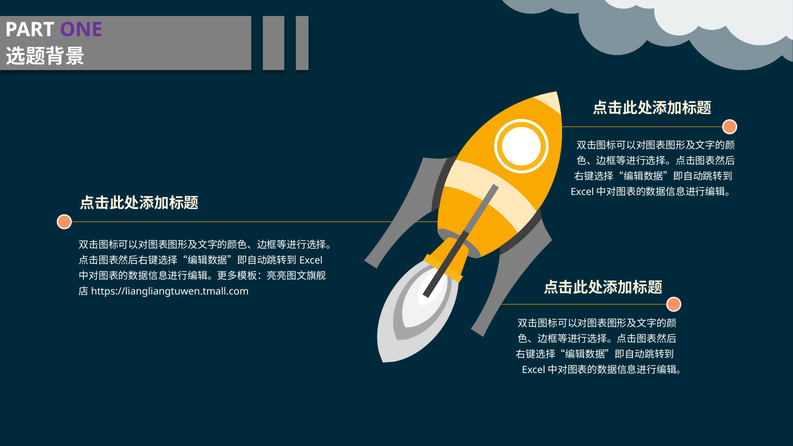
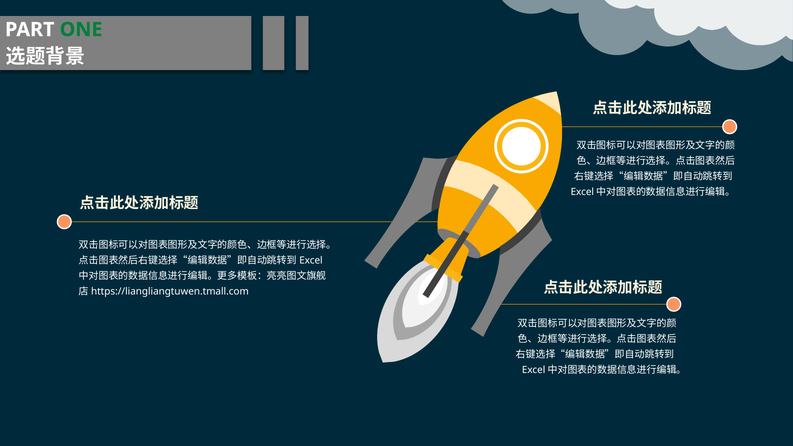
ONE colour: purple -> green (81, 30)
